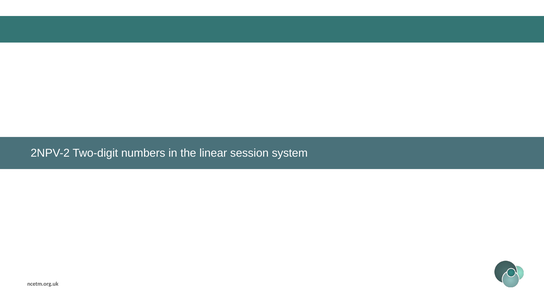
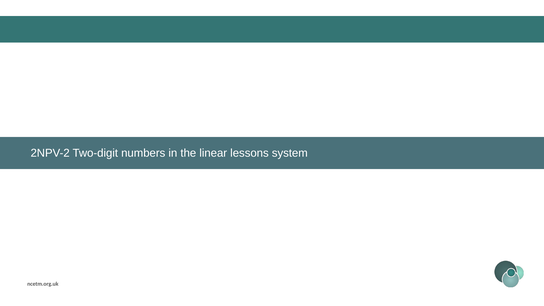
session: session -> lessons (249, 153)
